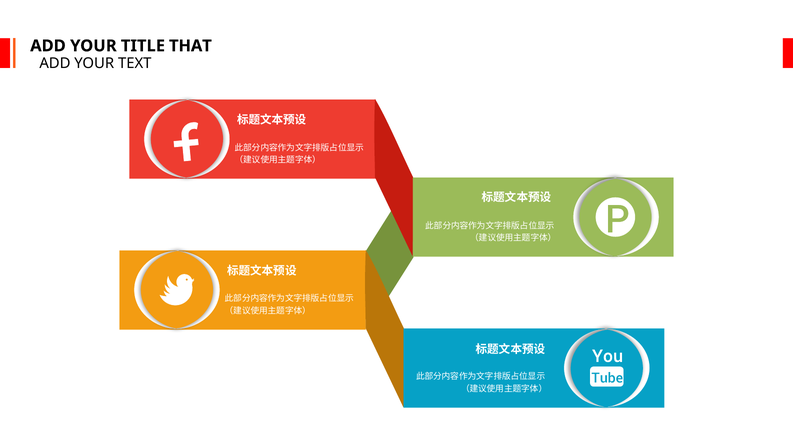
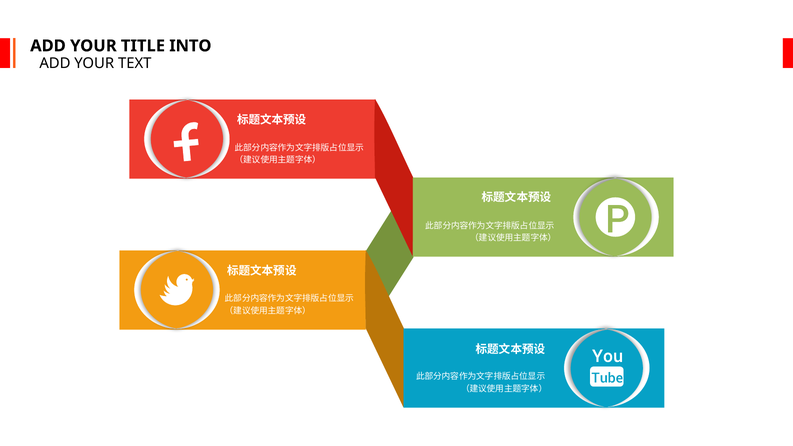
THAT: THAT -> INTO (190, 46)
